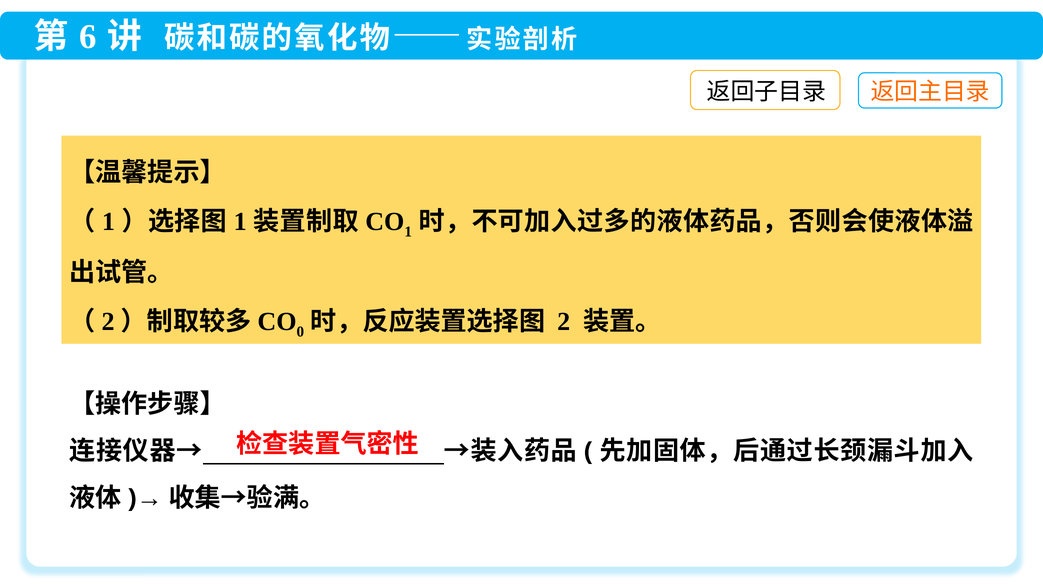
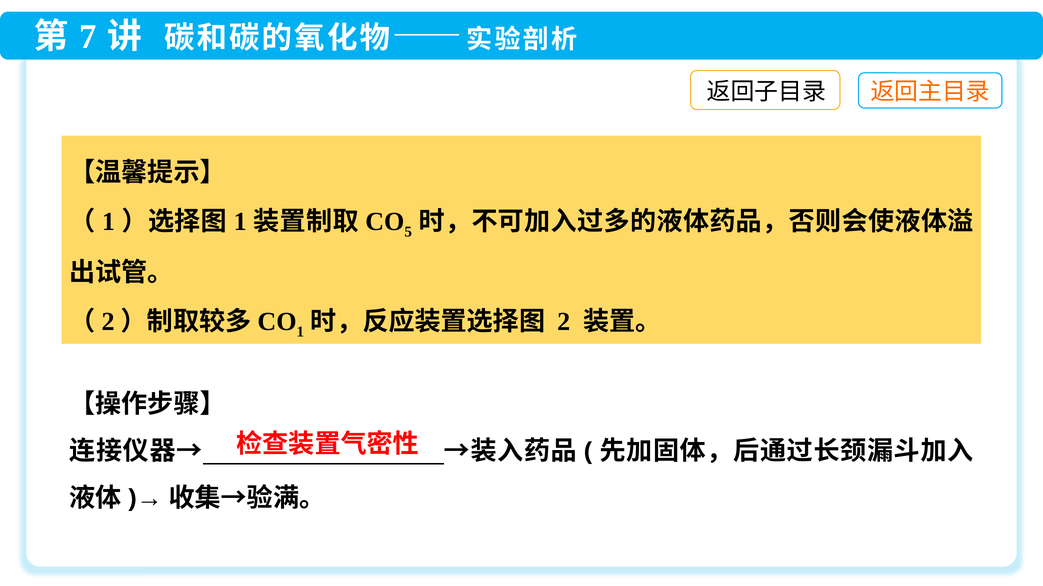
6: 6 -> 7 (88, 37)
1: 1 -> 5 (408, 232)
0: 0 -> 1 (300, 332)
